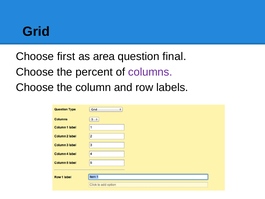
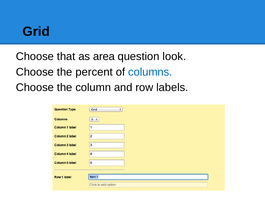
first: first -> that (66, 56)
final: final -> look (174, 56)
columns colour: purple -> blue (150, 72)
